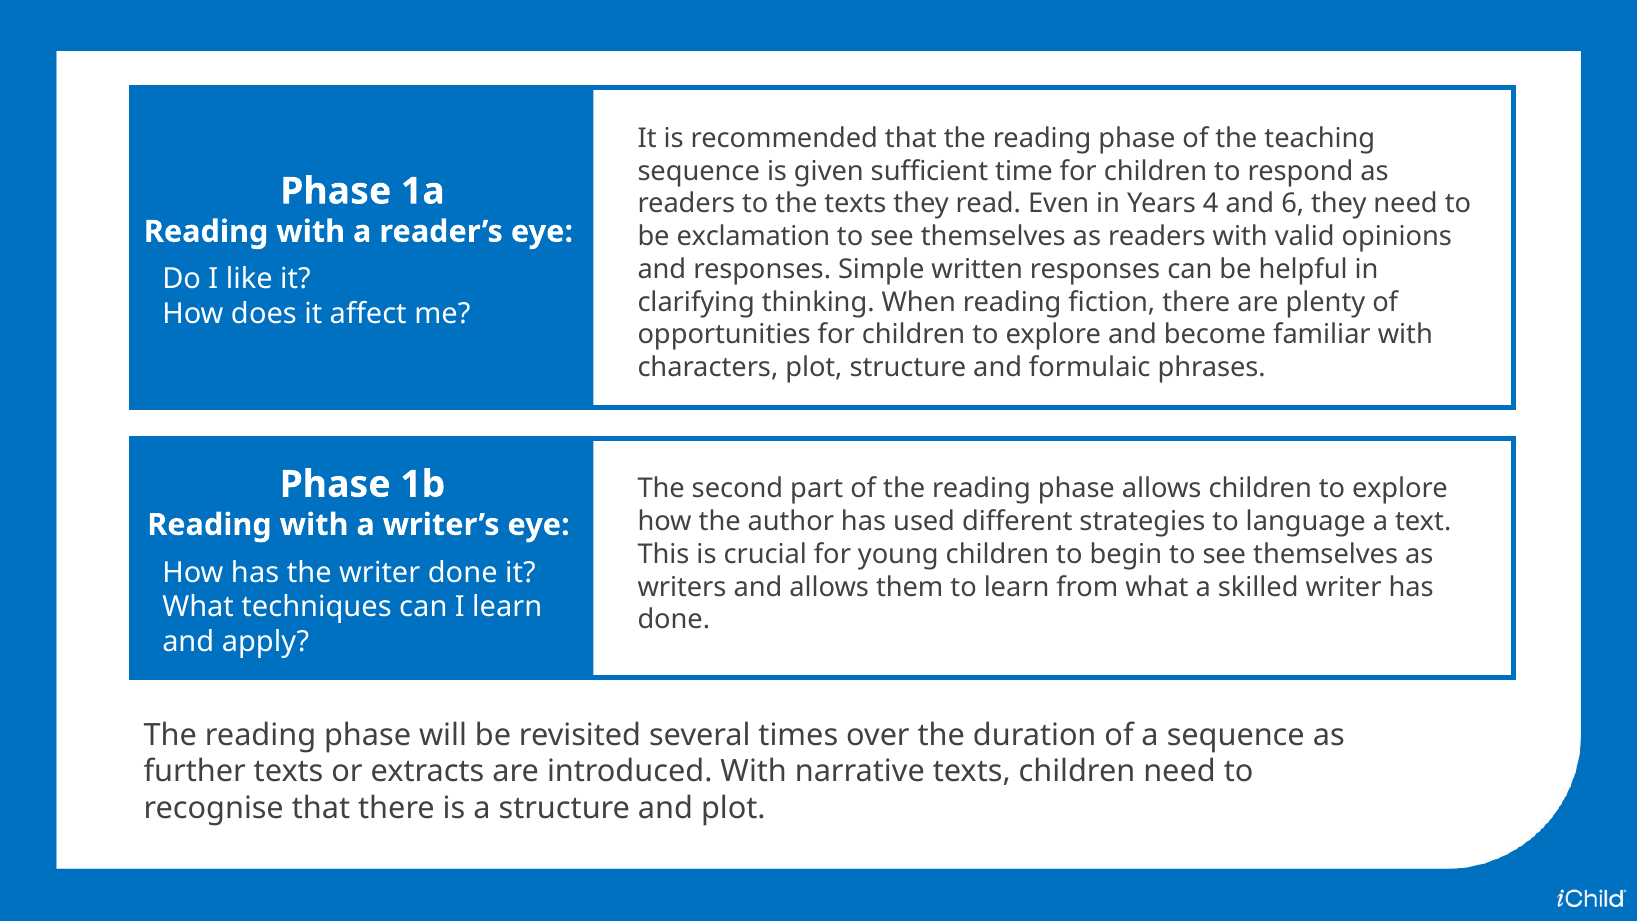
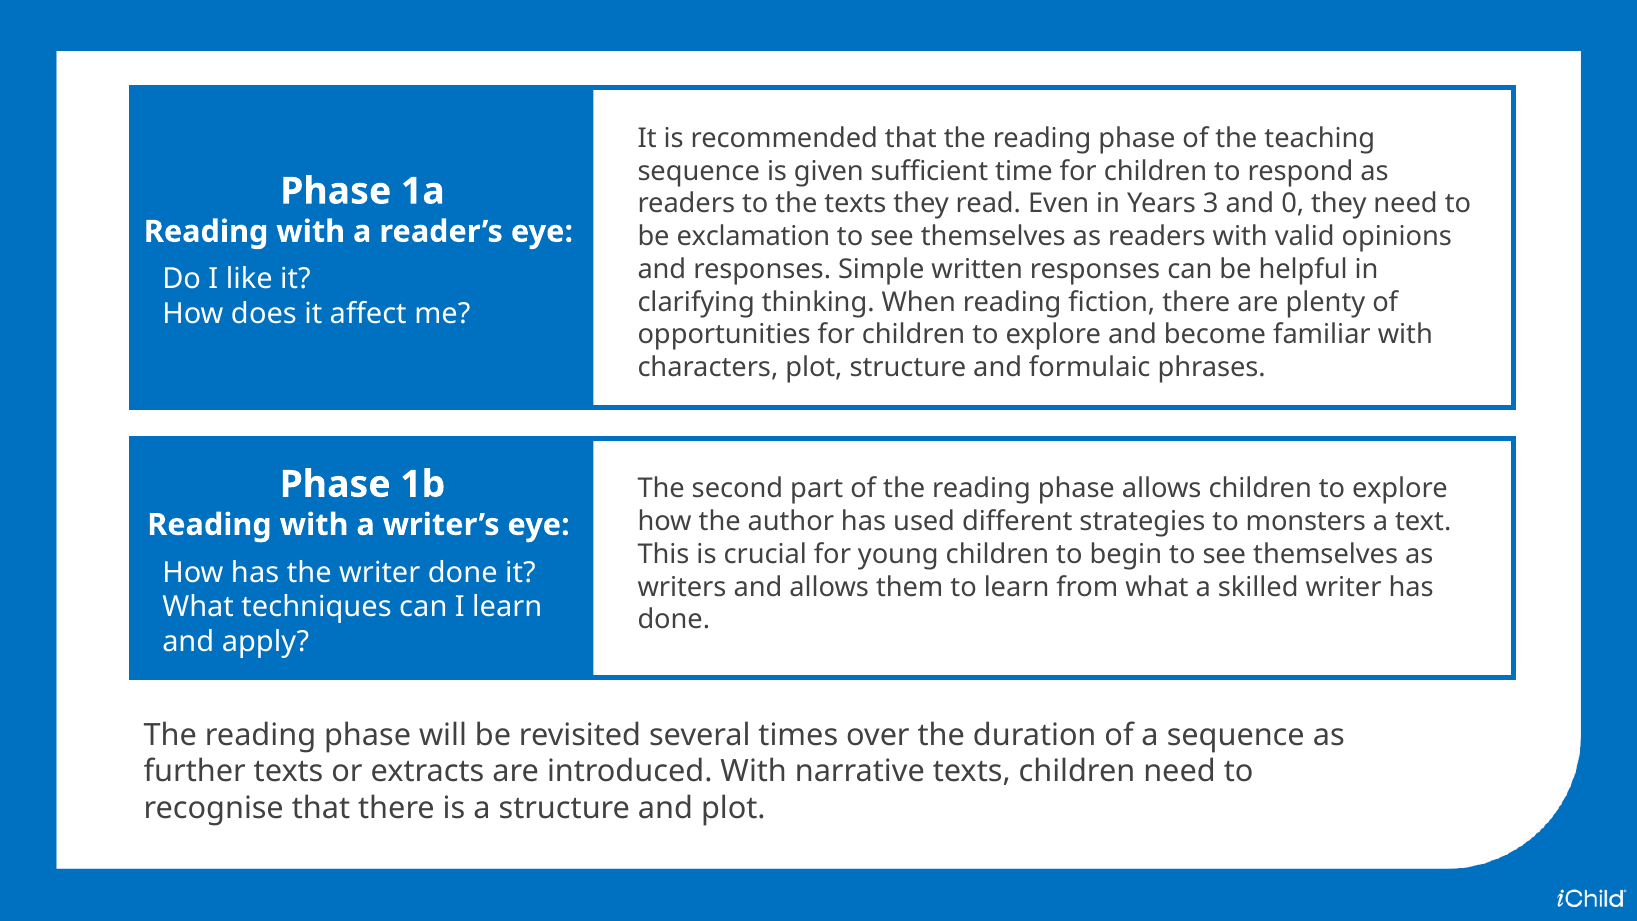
4: 4 -> 3 (1211, 204)
6: 6 -> 0 (1293, 204)
language: language -> monsters (1306, 521)
